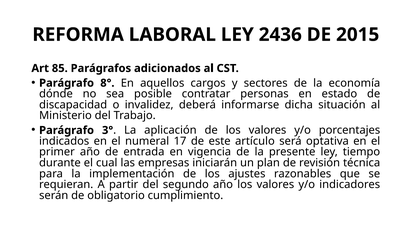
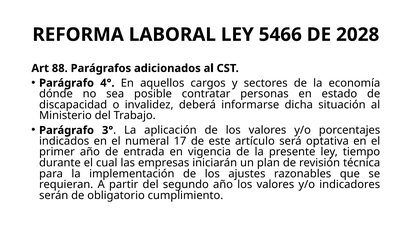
2436: 2436 -> 5466 (280, 35)
2015: 2015 -> 2028 (358, 35)
85: 85 -> 88 (60, 68)
8°: 8° -> 4° (107, 83)
